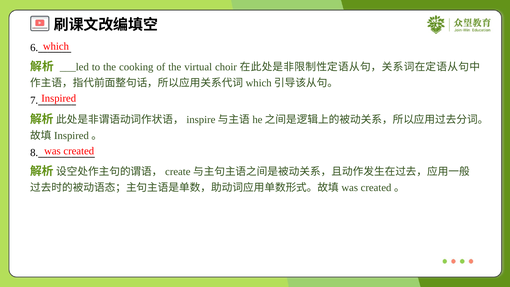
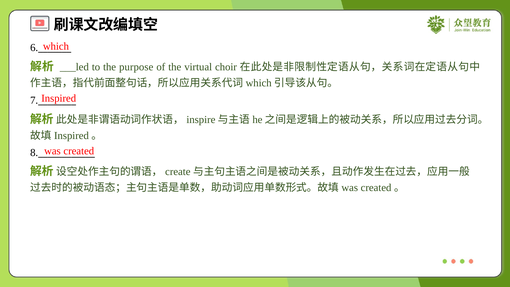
cooking: cooking -> purpose (136, 67)
